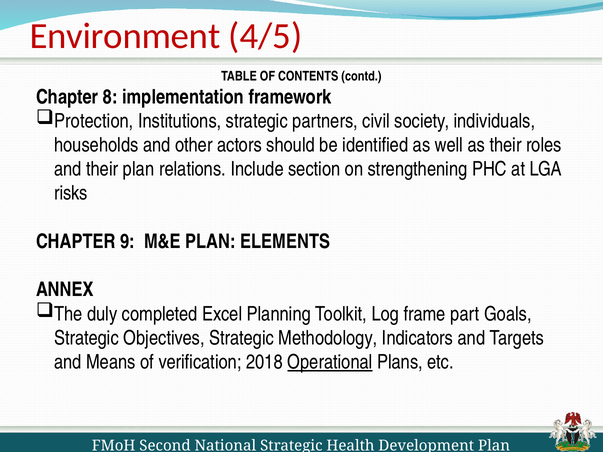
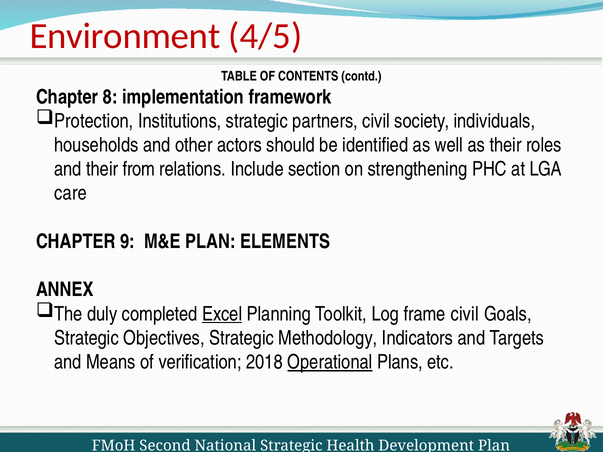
their plan: plan -> from (139, 169)
risks: risks -> care (71, 193)
Excel underline: none -> present (222, 314)
frame part: part -> civil (465, 314)
